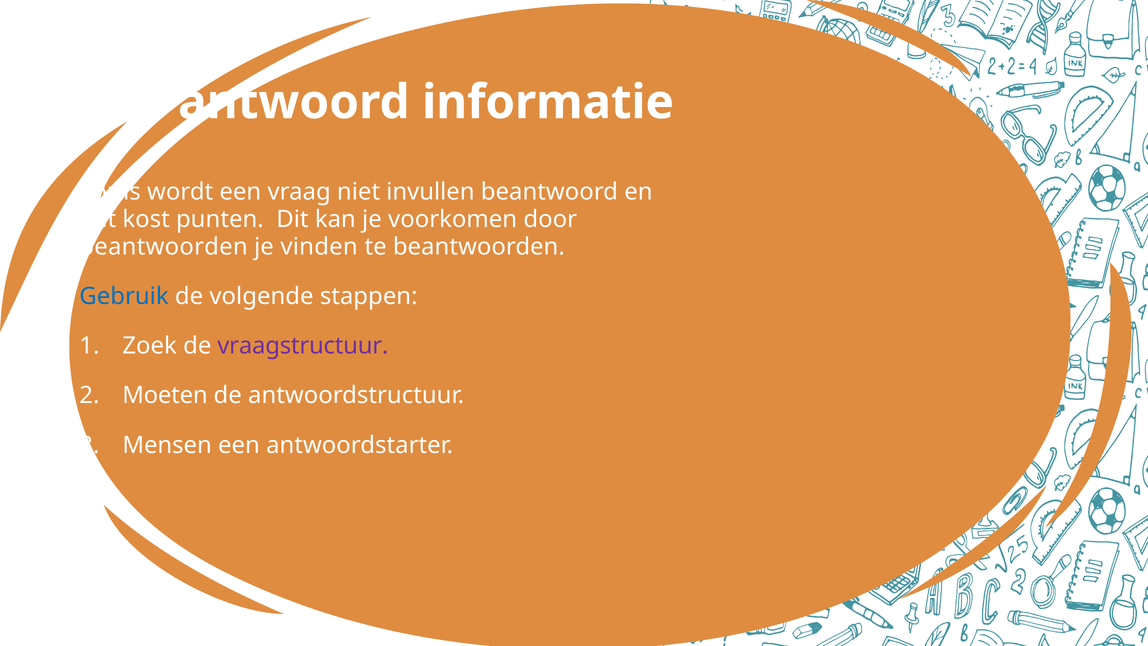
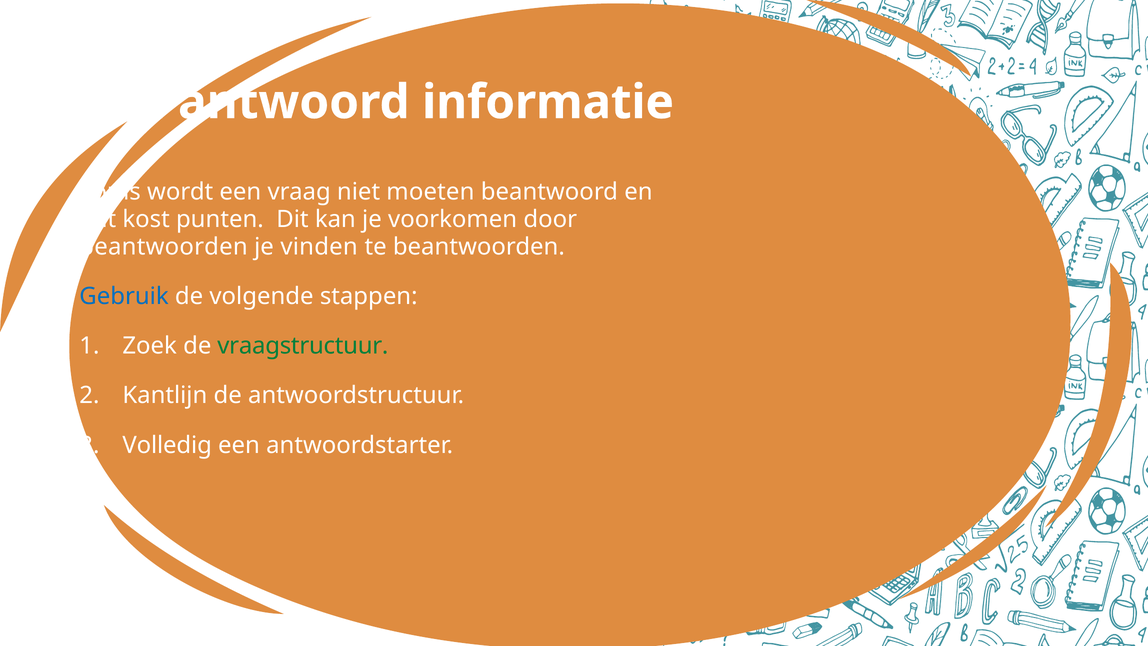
invullen: invullen -> moeten (430, 192)
vraagstructuur colour: purple -> green (303, 346)
Moeten: Moeten -> Kantlijn (165, 395)
Mensen: Mensen -> Volledig (167, 445)
